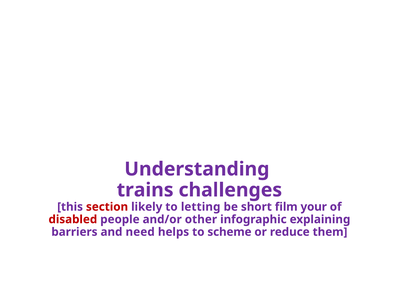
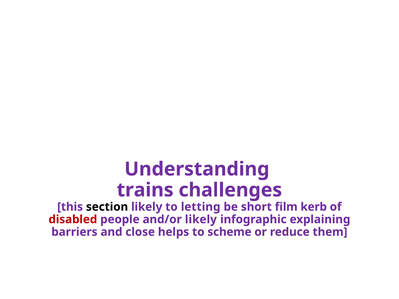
section colour: red -> black (107, 207)
your: your -> kerb (314, 207)
and/or other: other -> likely (201, 220)
need: need -> close (140, 232)
